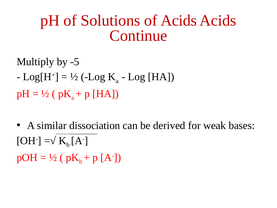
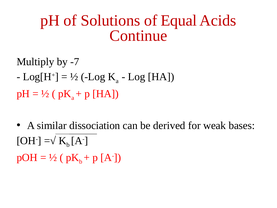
of Acids: Acids -> Equal (179, 20)
-5: -5 -> -7 (75, 62)
